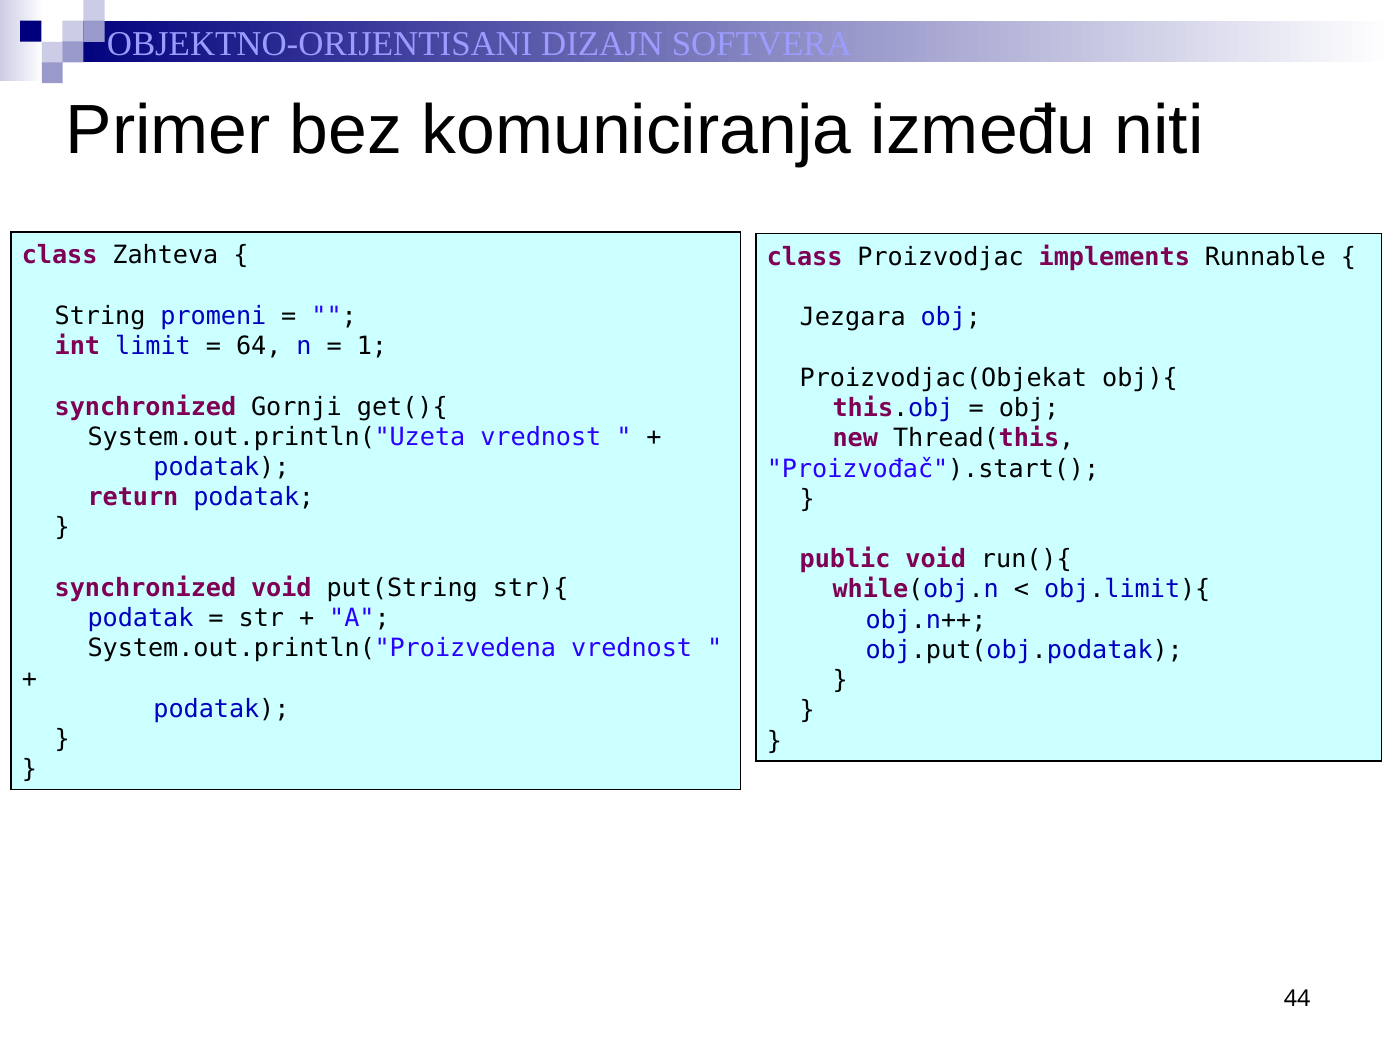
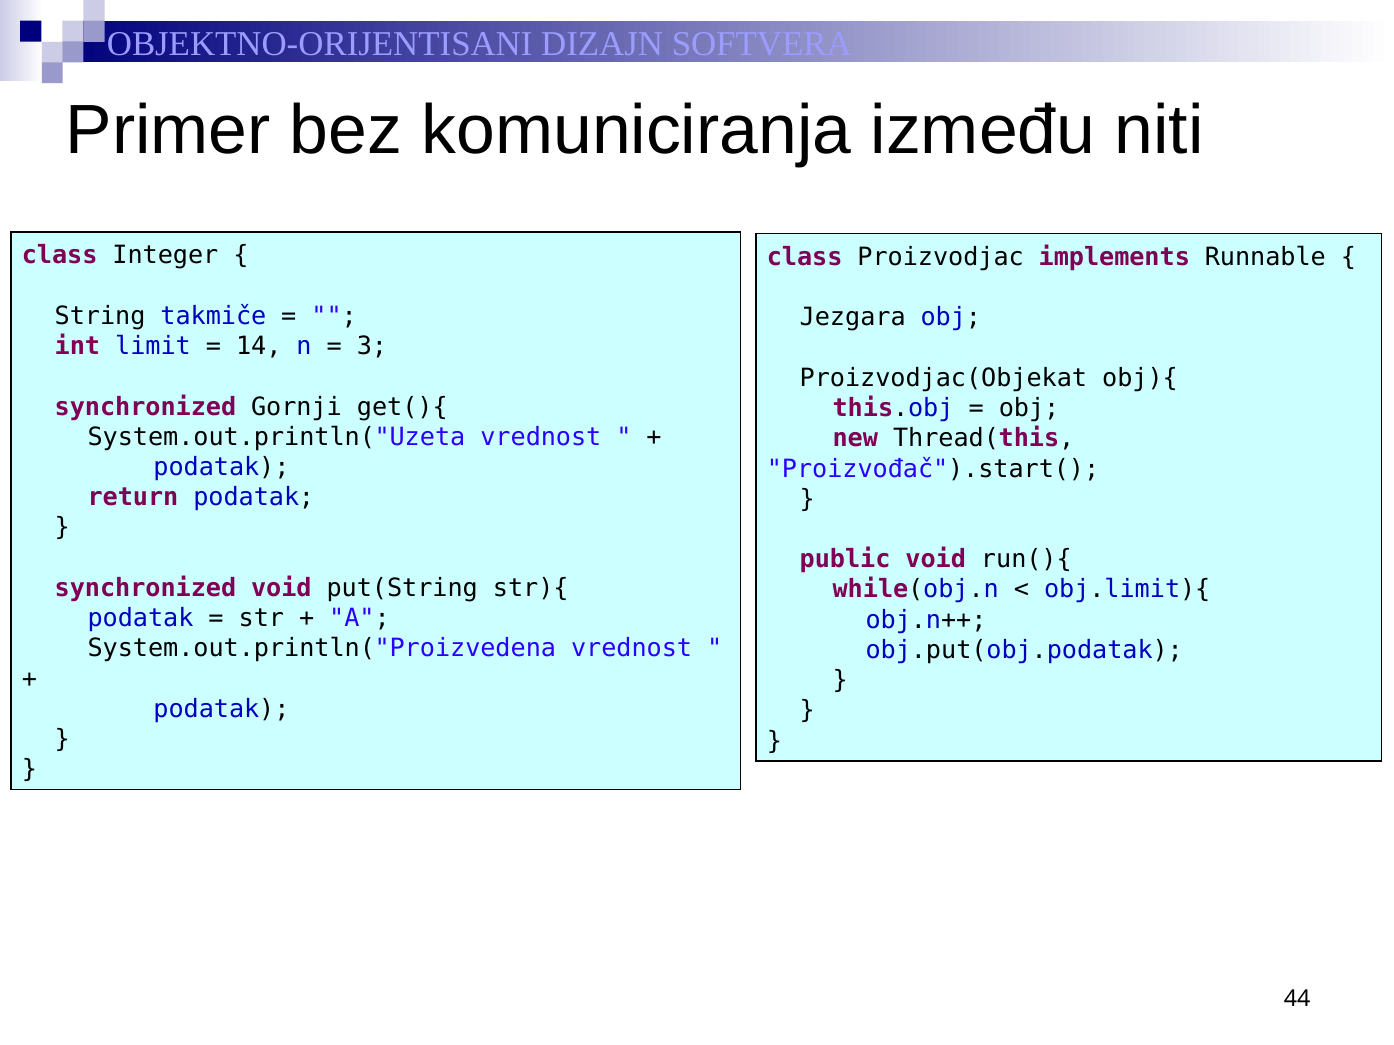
Zahteva: Zahteva -> Integer (165, 256)
promeni: promeni -> takmiče (213, 316)
64: 64 -> 14 (259, 346)
1: 1 -> 3 (372, 346)
